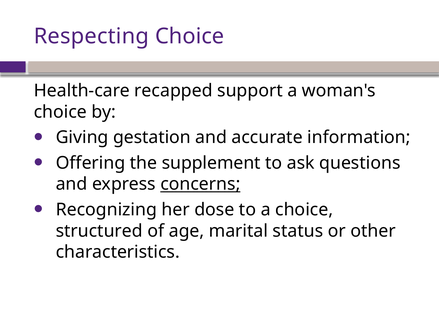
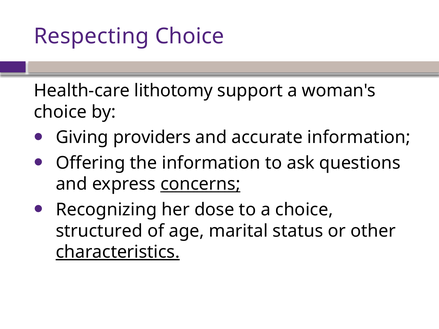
recapped: recapped -> lithotomy (174, 91)
gestation: gestation -> providers (152, 138)
the supplement: supplement -> information (211, 163)
characteristics underline: none -> present (118, 252)
